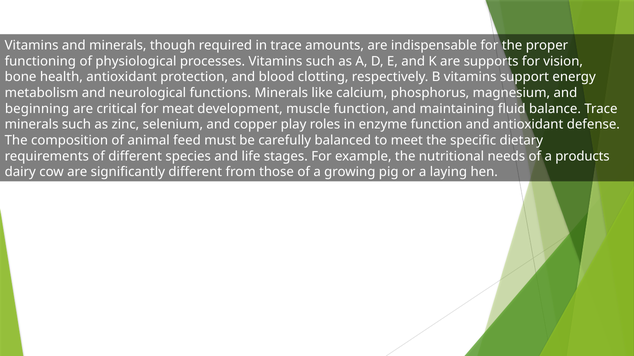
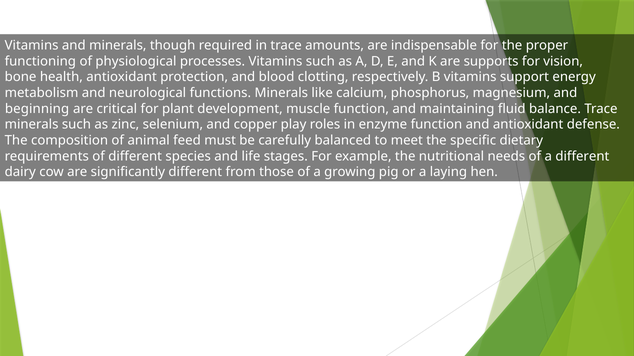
meat: meat -> plant (178, 109)
a products: products -> different (582, 156)
